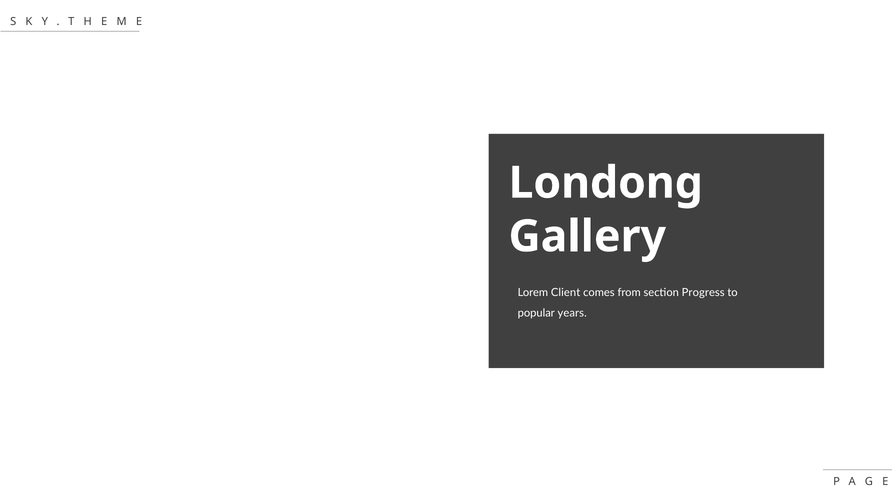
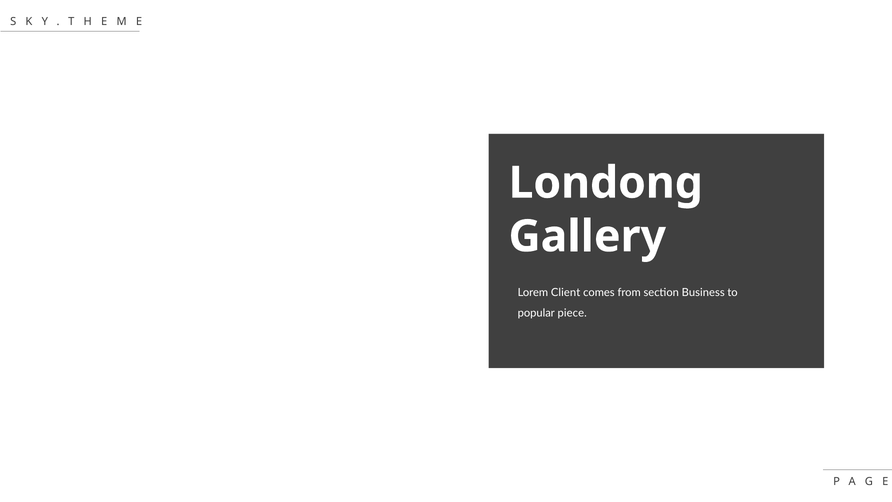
Progress: Progress -> Business (703, 293)
years: years -> piece (572, 313)
